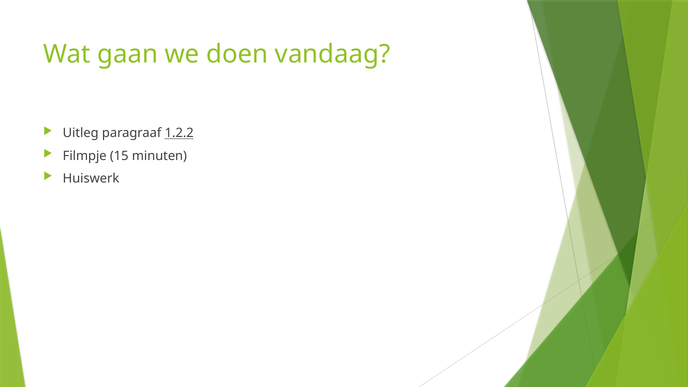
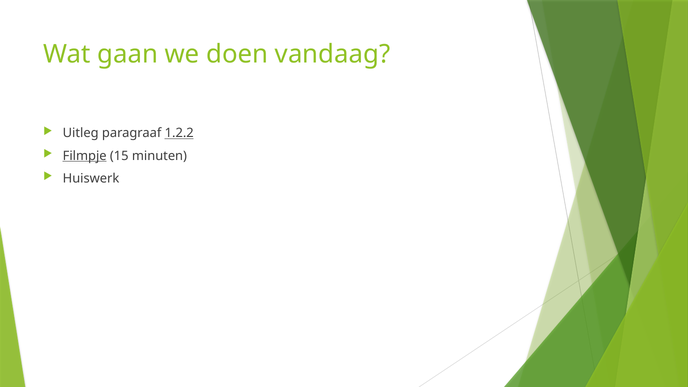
Filmpje underline: none -> present (85, 156)
